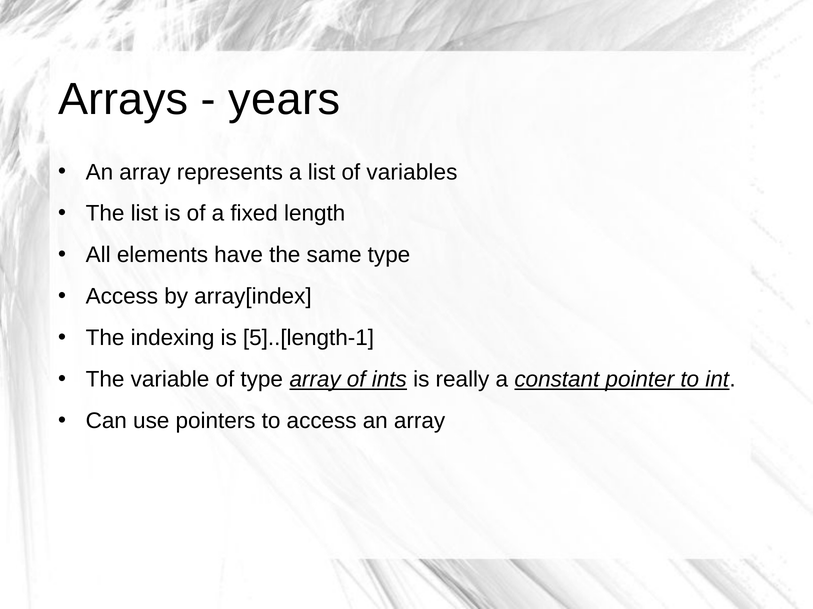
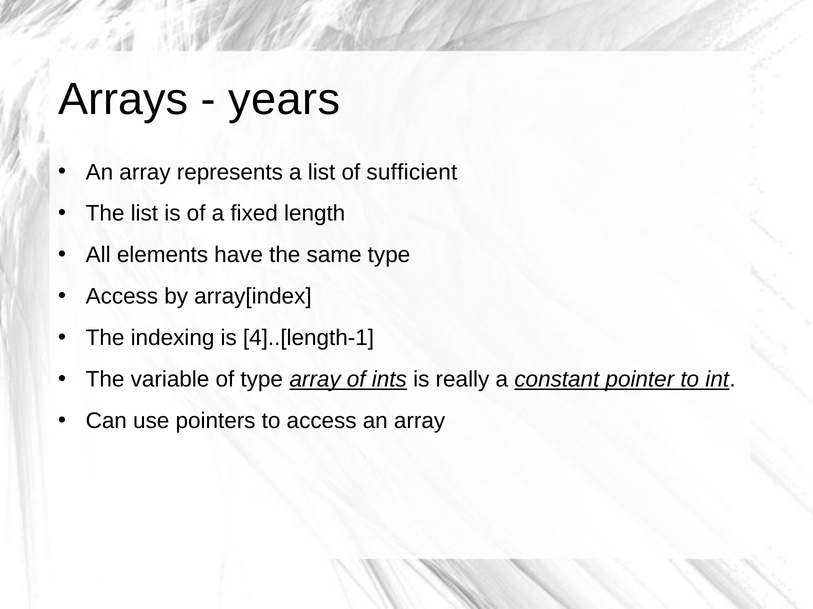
variables: variables -> sufficient (412, 172)
5]..[length-1: 5]..[length-1 -> 4]..[length-1 (309, 338)
